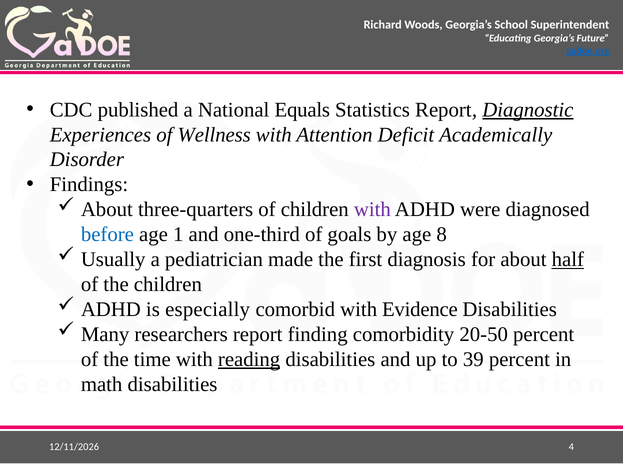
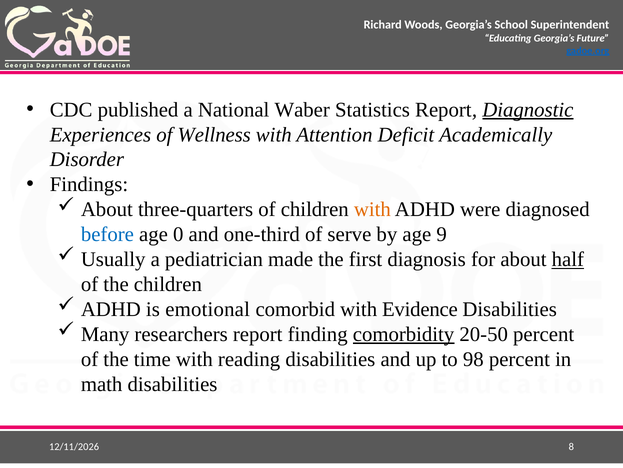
Equals: Equals -> Waber (302, 110)
with colour: purple -> orange (372, 209)
1: 1 -> 0 (178, 234)
goals: goals -> serve (349, 234)
8: 8 -> 9 (442, 234)
especially: especially -> emotional (208, 309)
comorbidity underline: none -> present (404, 334)
reading underline: present -> none (249, 359)
39: 39 -> 98 (473, 359)
4: 4 -> 8 (571, 446)
